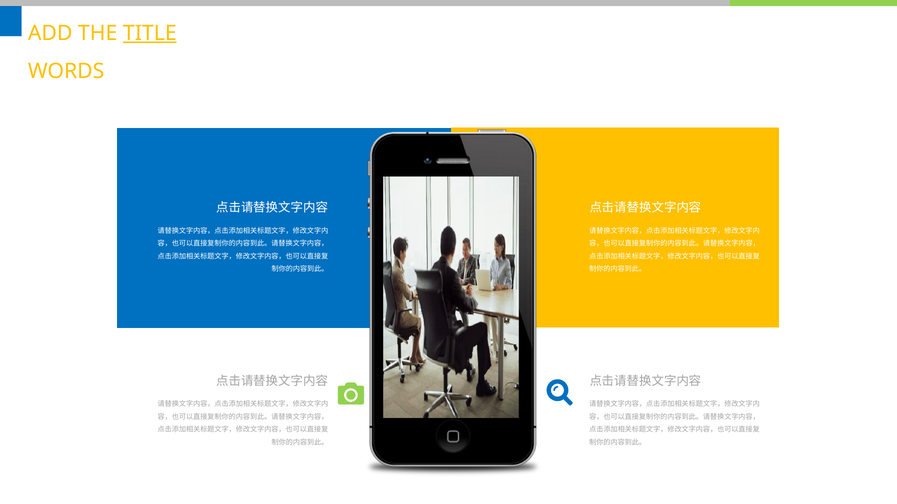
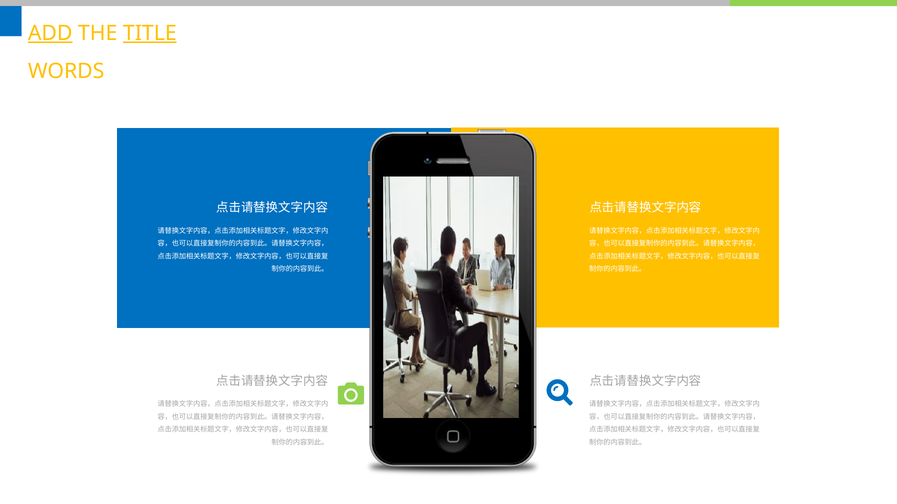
ADD underline: none -> present (50, 33)
